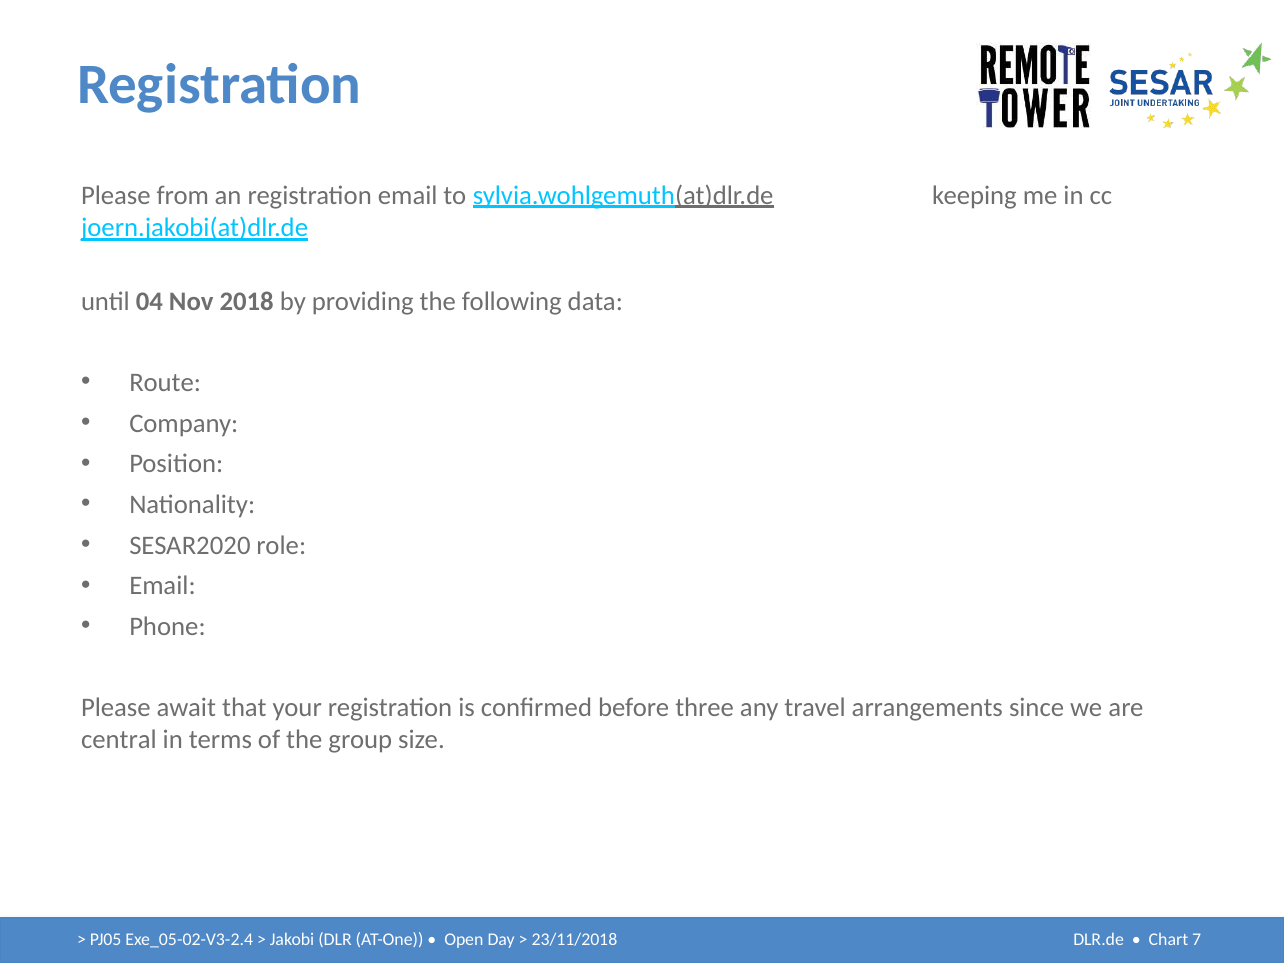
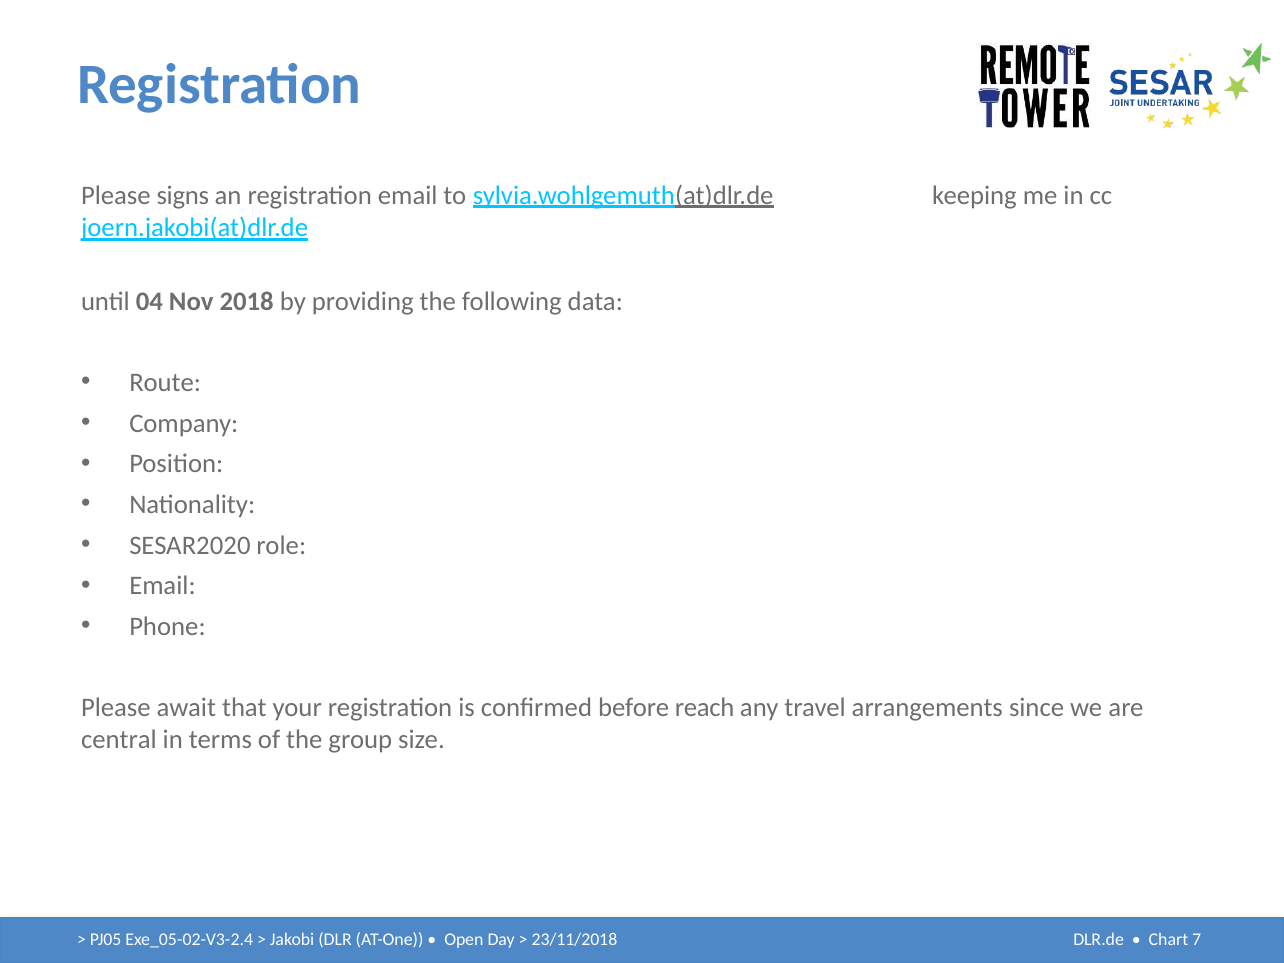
from: from -> signs (183, 195)
three: three -> reach (705, 708)
